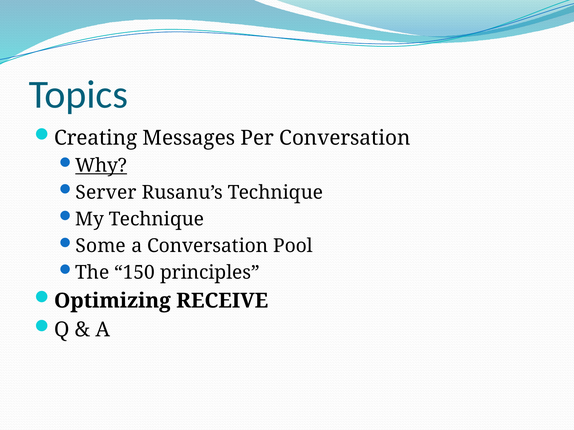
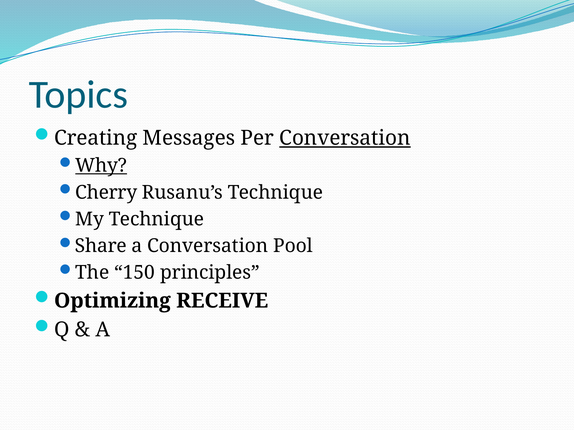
Conversation underline: none -> present (345, 138)
Server: Server -> Cherry (106, 193)
Some: Some -> Share (101, 246)
